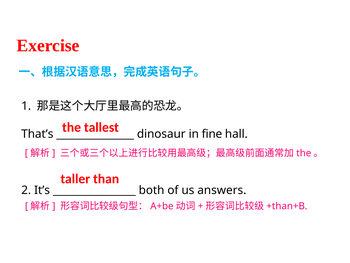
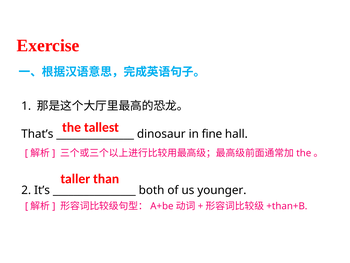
answers: answers -> younger (222, 190)
